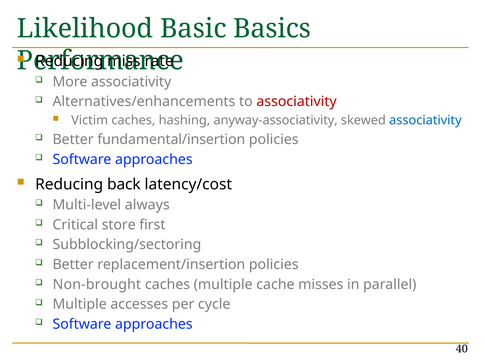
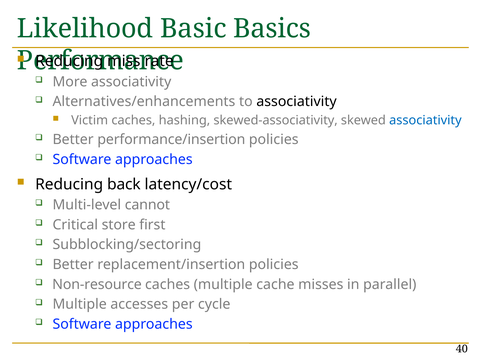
associativity colour: red -> black (297, 102)
anyway-associativity: anyway-associativity -> skewed-associativity (276, 121)
fundamental/insertion: fundamental/insertion -> performance/insertion (171, 140)
always: always -> cannot (147, 205)
Non-brought: Non-brought -> Non-resource (97, 285)
